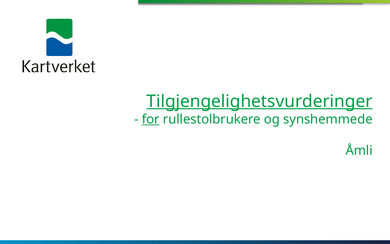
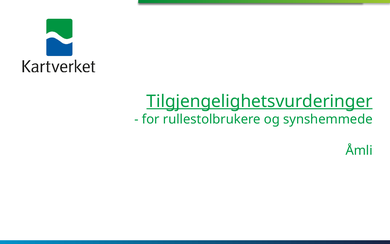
for underline: present -> none (151, 119)
